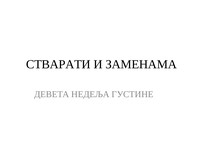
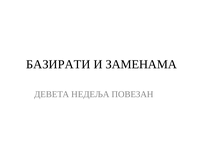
СТВАРАТИ: СТВАРАТИ -> БАЗИРАТИ (58, 64)
ГУСТИНЕ: ГУСТИНЕ -> ПОВЕЗАН (133, 94)
